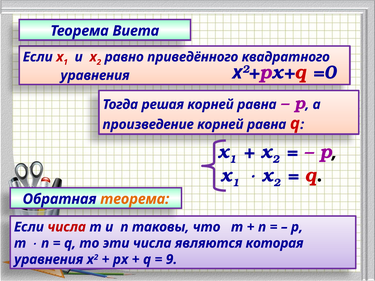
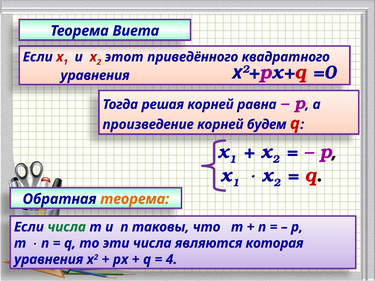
равно: равно -> этот (124, 57)
произведение корней равна: равна -> будем (267, 125)
числа colour: red -> green (67, 227)
9: 9 -> 4 (172, 260)
